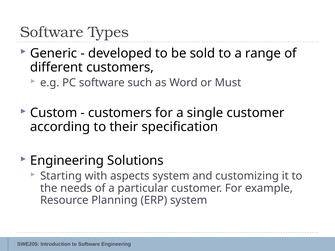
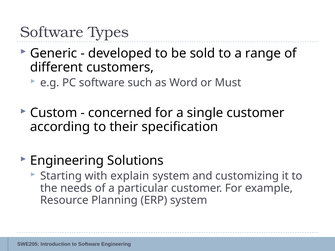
customers: customers -> concerned (120, 113)
aspects: aspects -> explain (130, 176)
